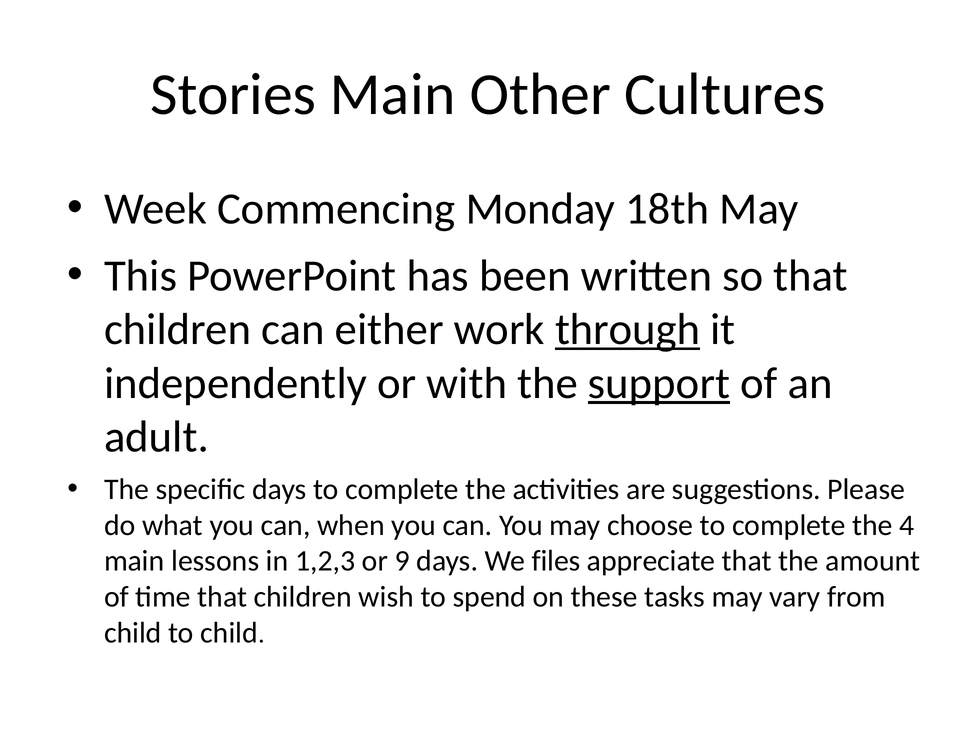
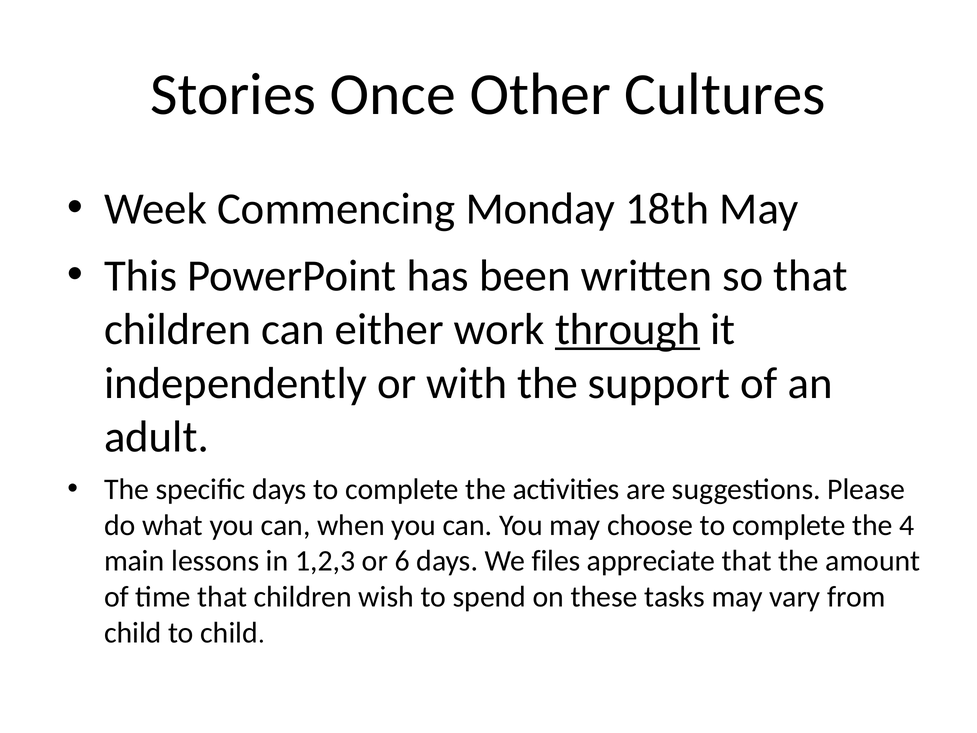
Stories Main: Main -> Once (393, 95)
support underline: present -> none (659, 383)
9: 9 -> 6 (402, 561)
